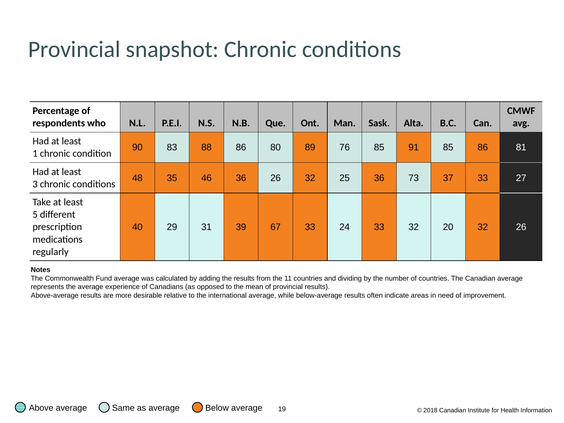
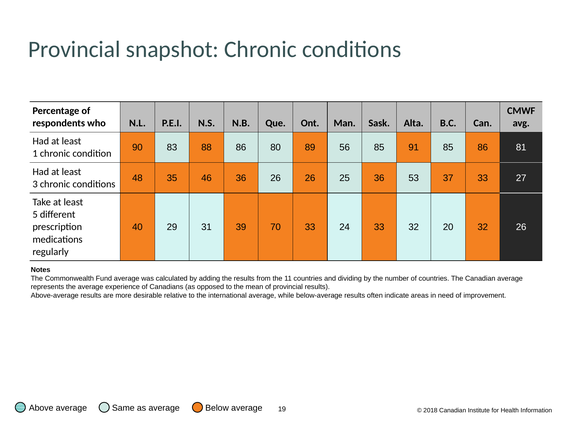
76: 76 -> 56 (345, 147)
26 32: 32 -> 26 (310, 178)
73: 73 -> 53 (414, 178)
67: 67 -> 70 (276, 227)
